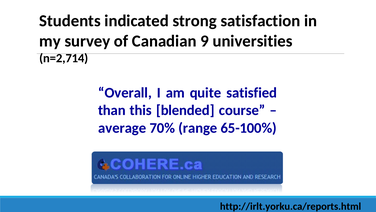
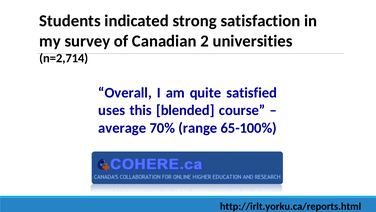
9: 9 -> 2 (205, 41)
than: than -> uses (112, 110)
